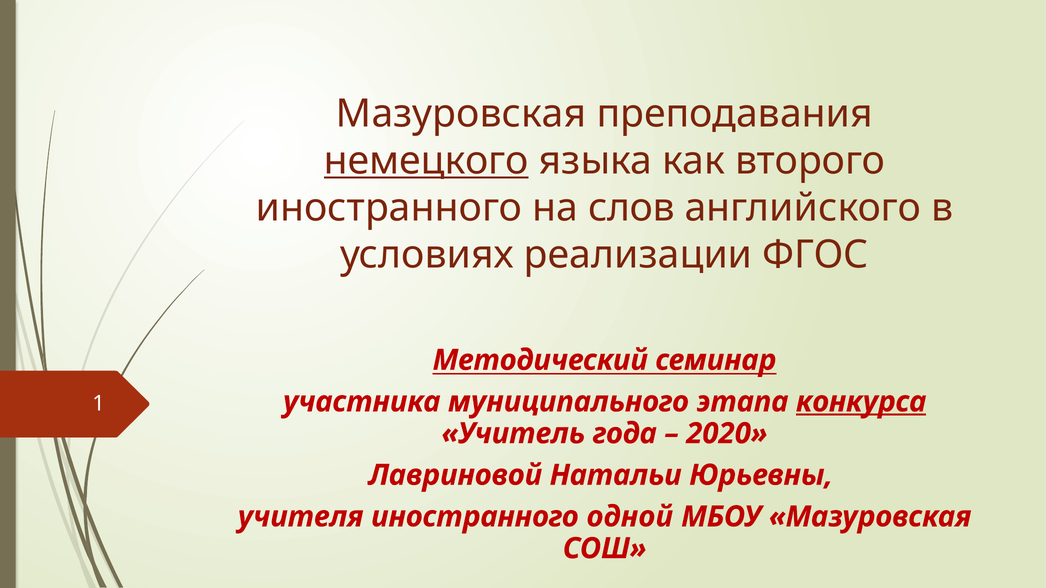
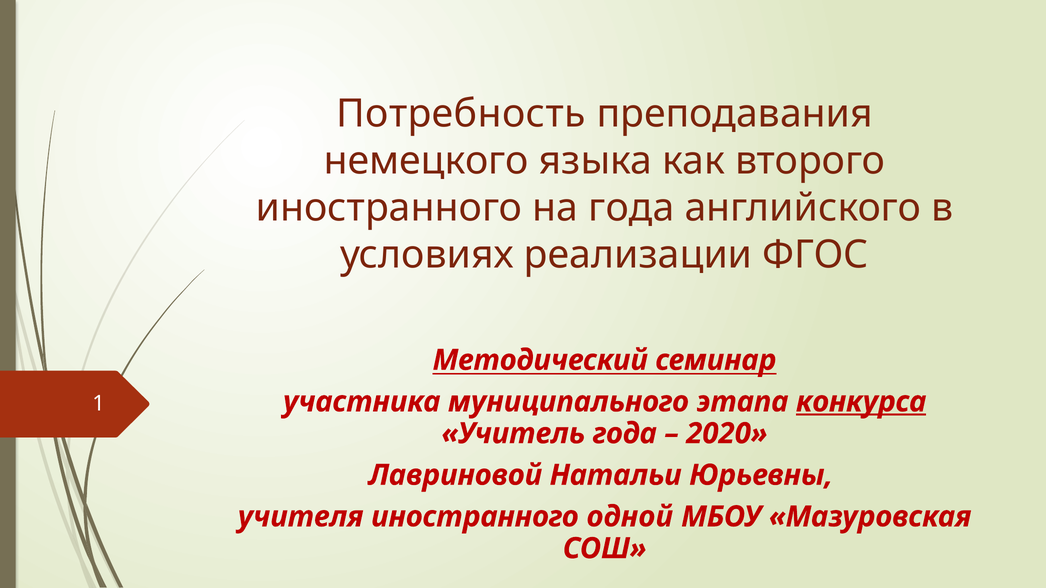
Мазуровская: Мазуровская -> Потребность (461, 114)
немецкого underline: present -> none (426, 161)
на слов: слов -> года (631, 208)
